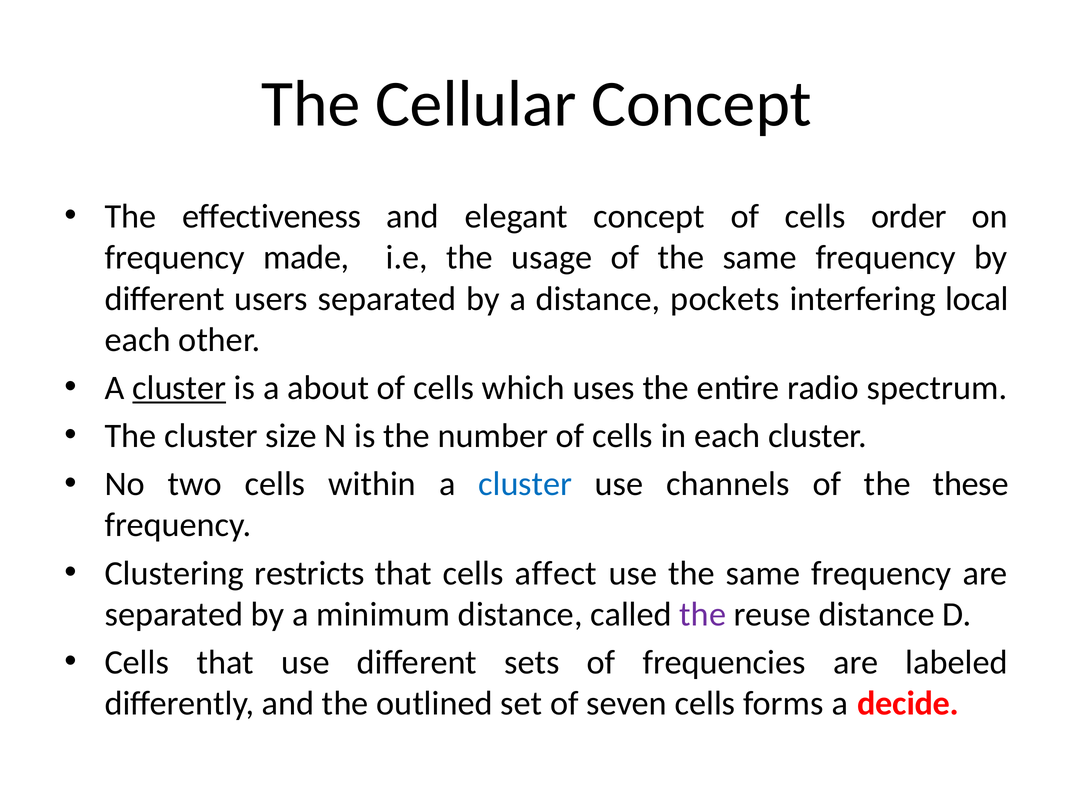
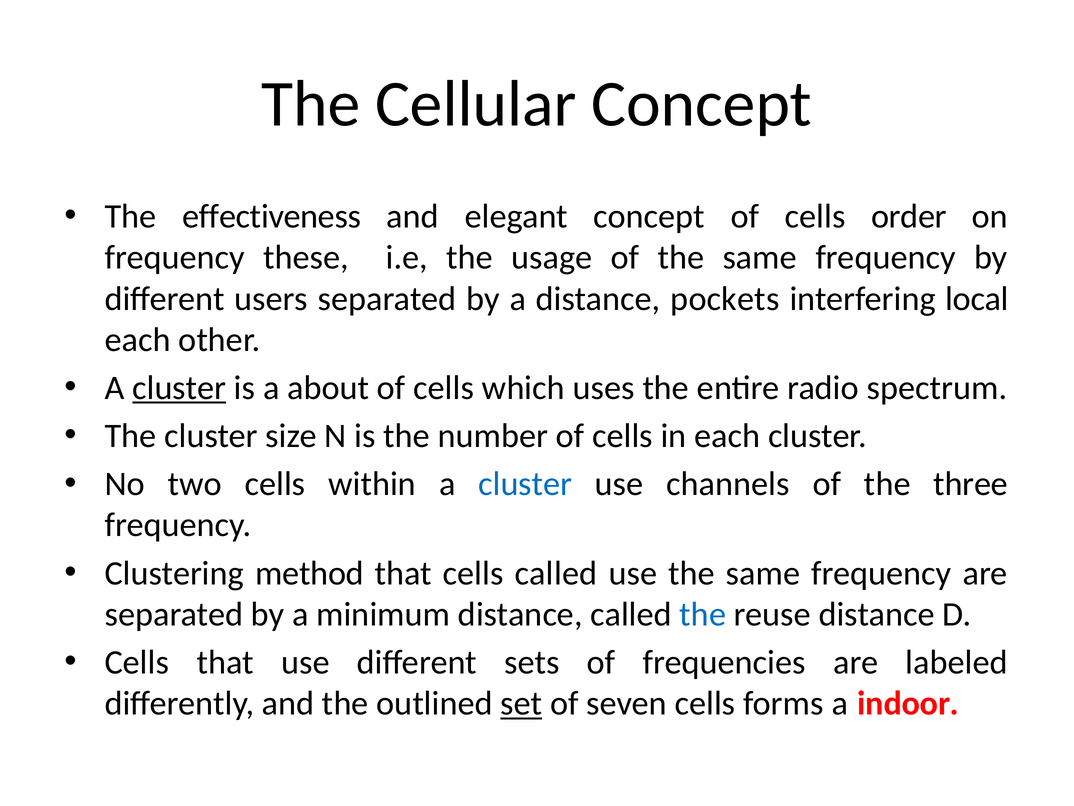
made: made -> these (306, 257)
these: these -> three (971, 484)
restricts: restricts -> method (310, 573)
cells affect: affect -> called (556, 573)
the colour: purple -> blue (703, 614)
set underline: none -> present (521, 703)
decide: decide -> indoor (908, 703)
